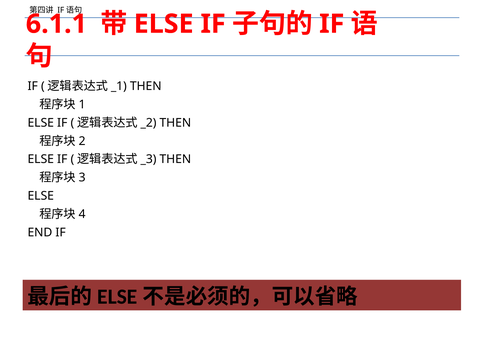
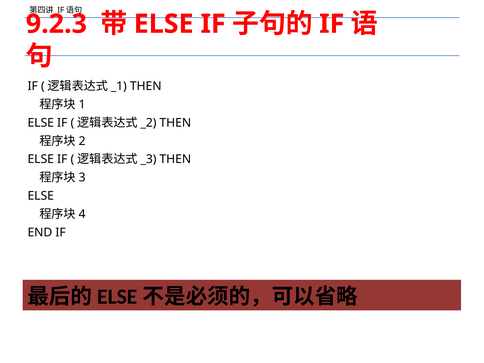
6.1.1: 6.1.1 -> 9.2.3 (56, 24)
